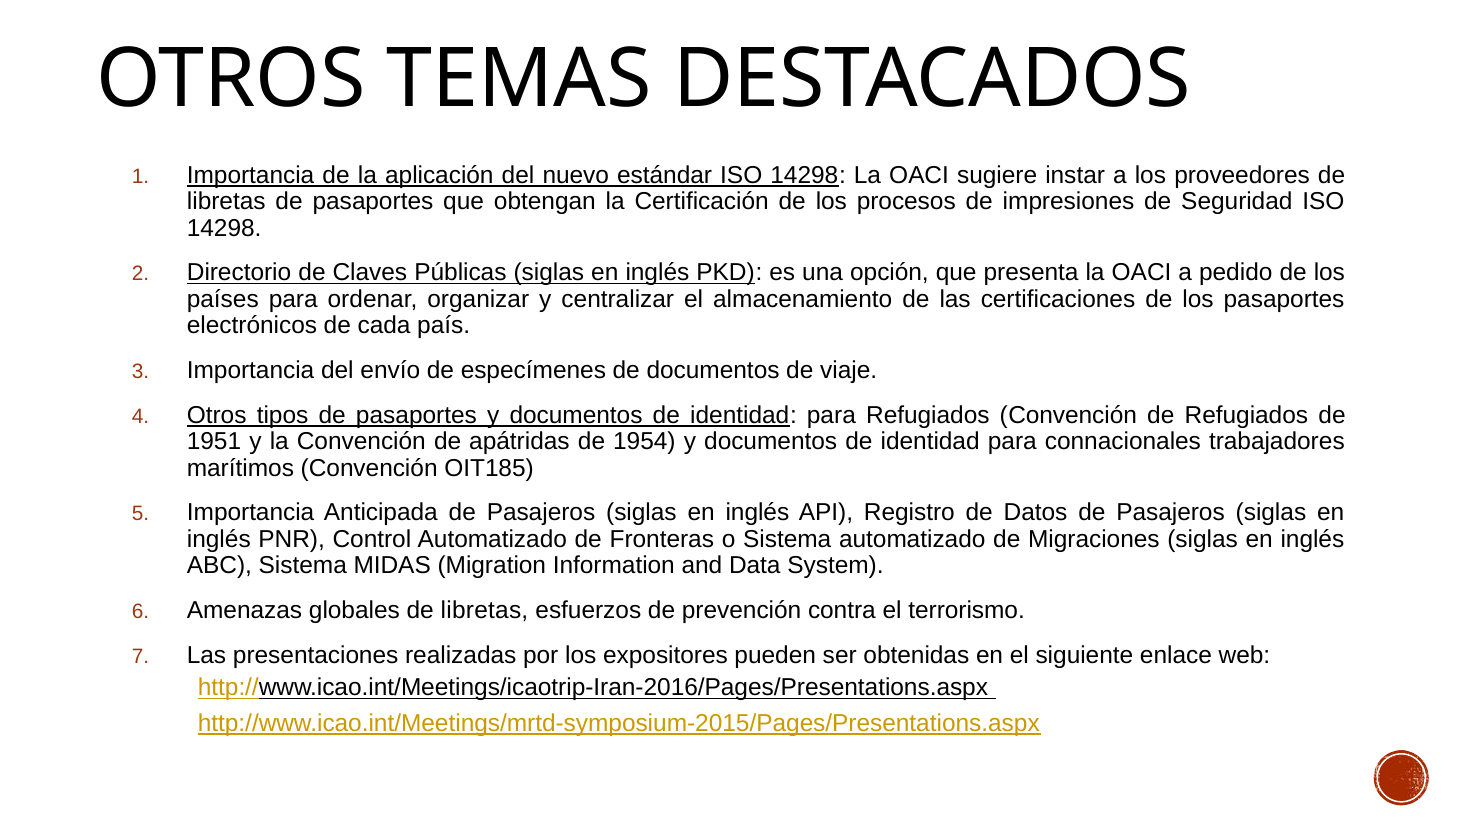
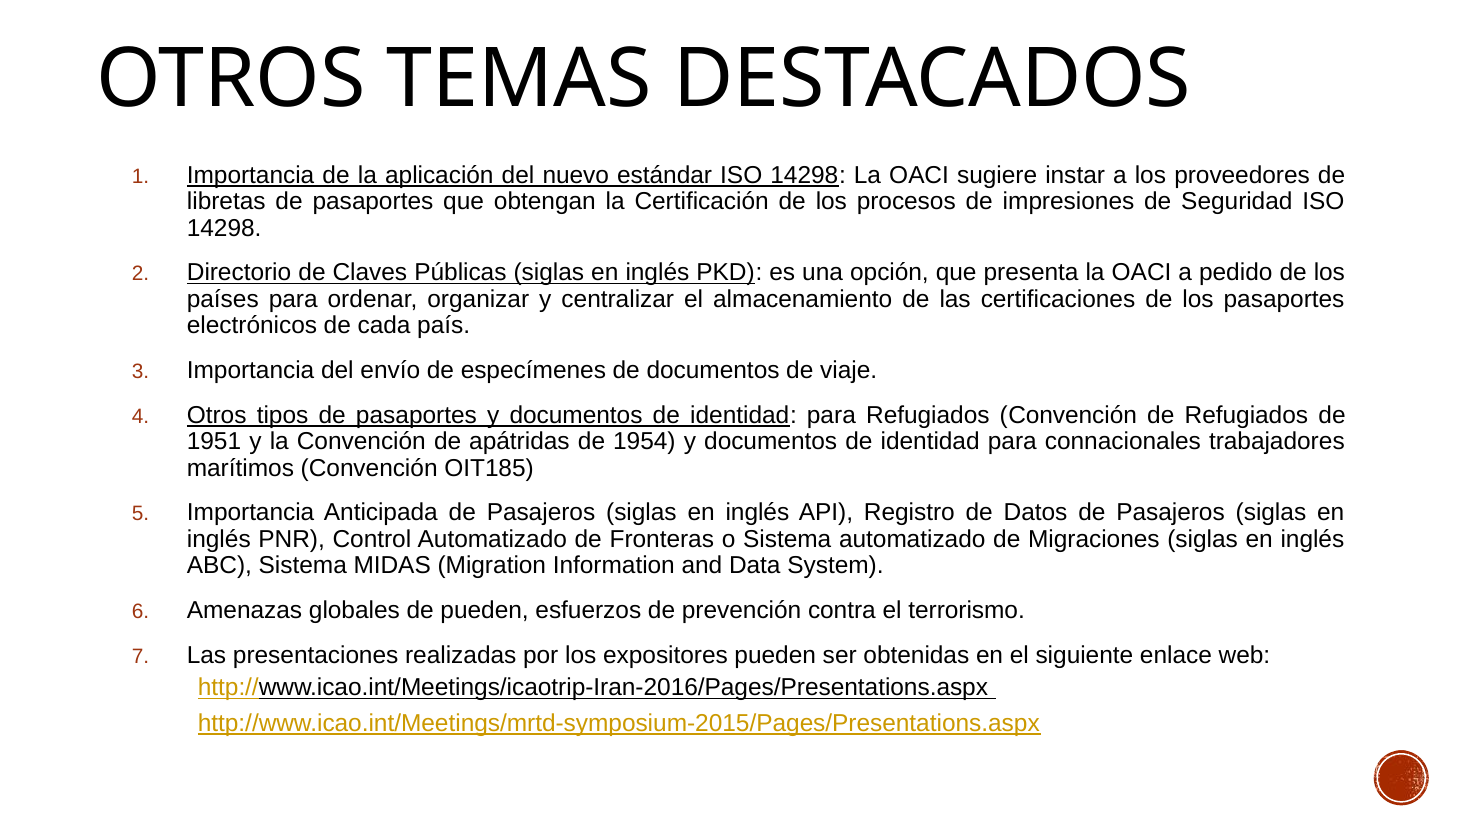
globales de libretas: libretas -> pueden (485, 611)
